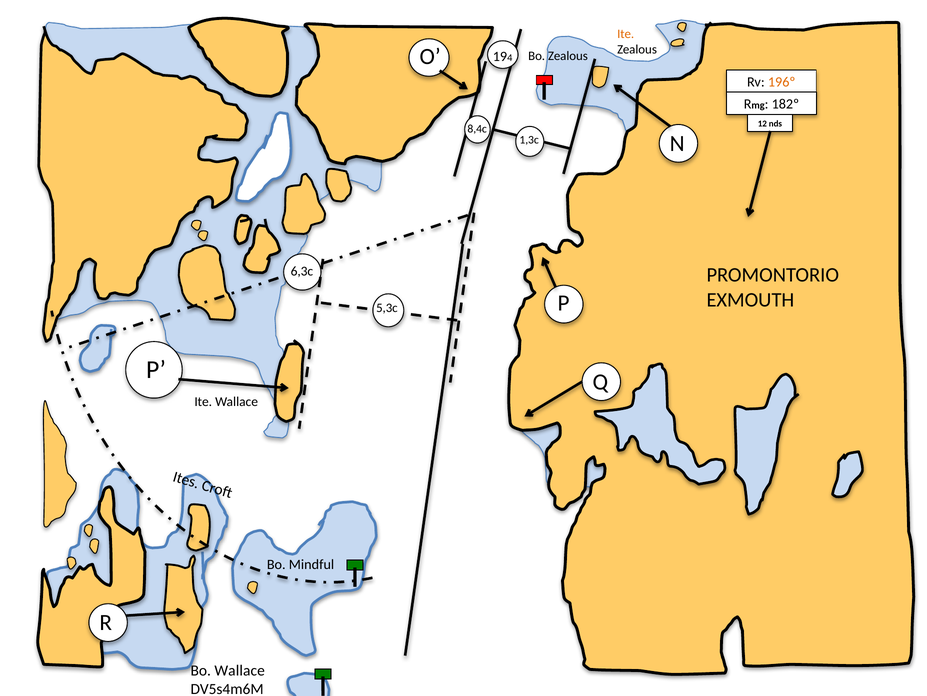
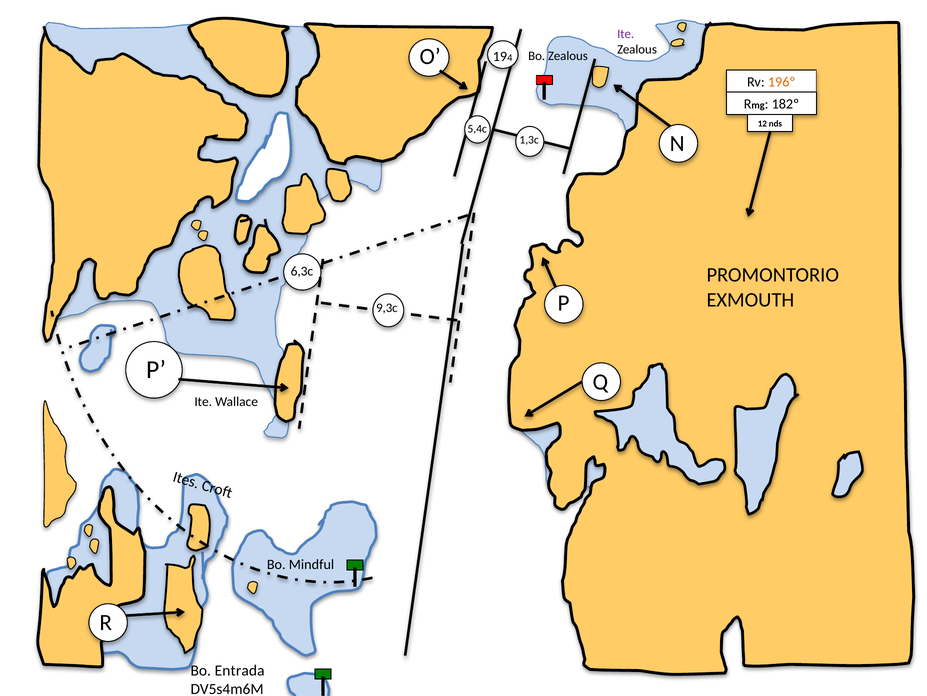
Ite colour: orange -> purple (626, 34)
8,4c: 8,4c -> 5,4c (477, 129)
5,3c: 5,3c -> 9,3c (387, 308)
Bo Wallace: Wallace -> Entrada (240, 670)
